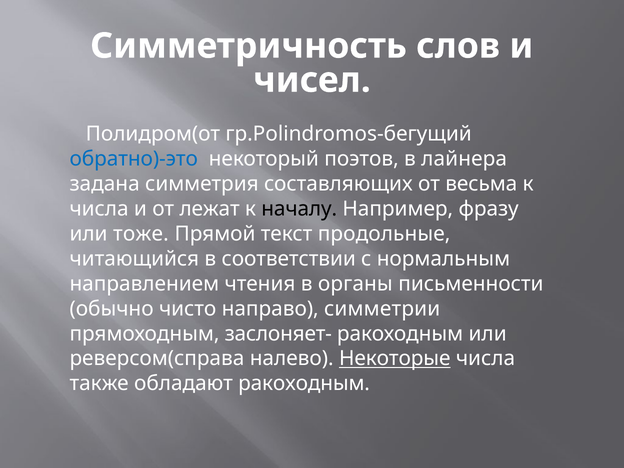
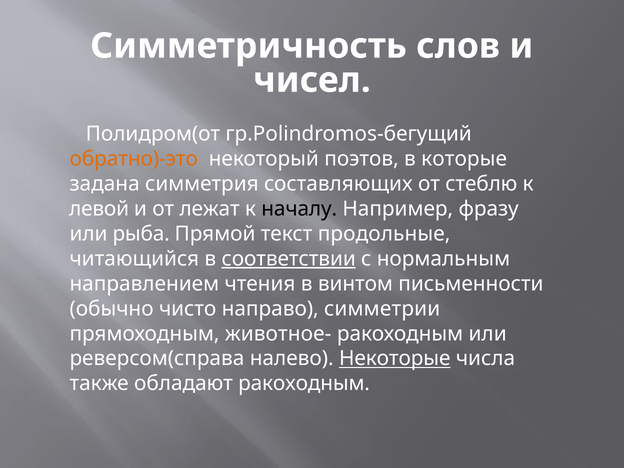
обратно)-это colour: blue -> orange (134, 159)
лайнера: лайнера -> которые (464, 159)
весьма: весьма -> стеблю (481, 184)
числа: числа -> левой (99, 209)
тоже: тоже -> рыба (141, 234)
соответствии underline: none -> present (289, 259)
органы: органы -> винтом (355, 284)
заслоняет-: заслоняет- -> животное- (278, 334)
